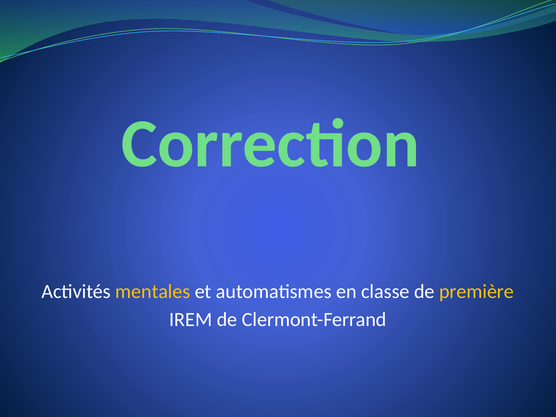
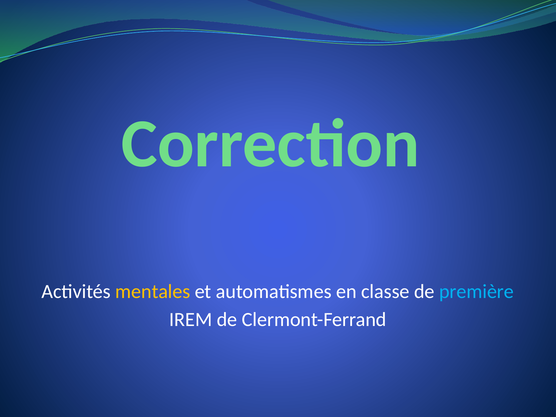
première colour: yellow -> light blue (477, 291)
